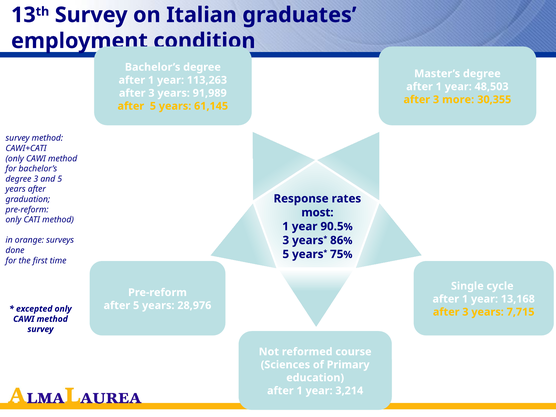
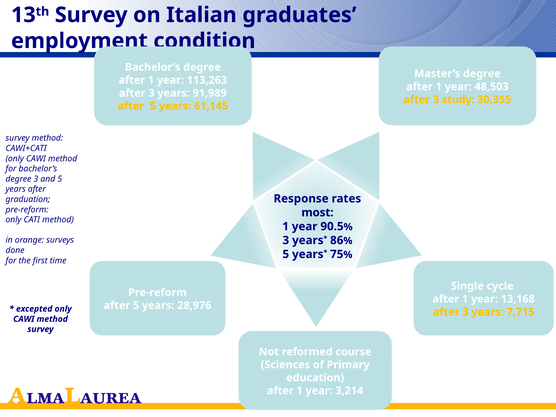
more: more -> study (458, 100)
